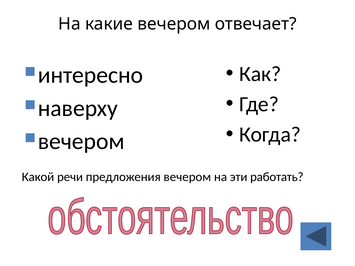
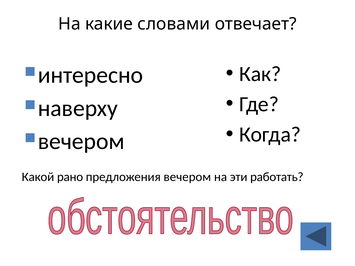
какие вечером: вечером -> словами (174, 24)
речи: речи -> рано (70, 177)
